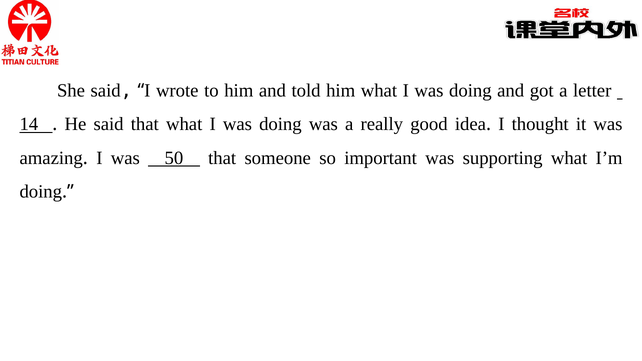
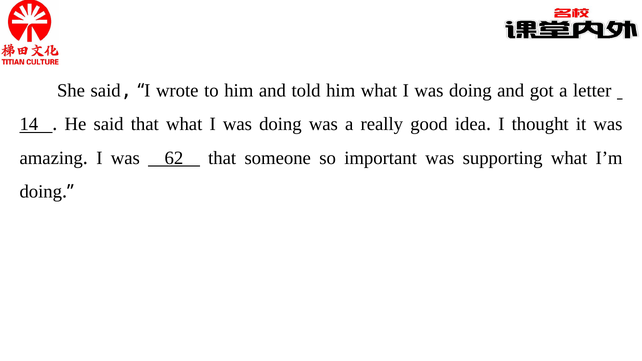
50: 50 -> 62 (174, 158)
